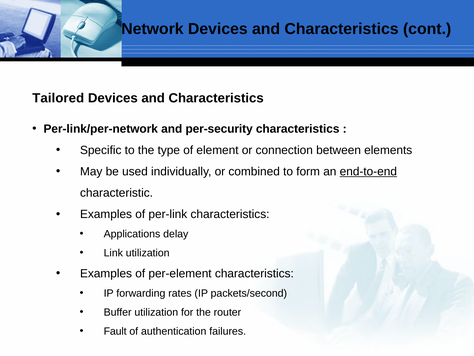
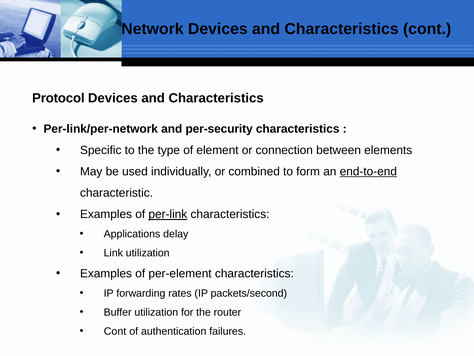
Tailored: Tailored -> Protocol (58, 98)
per-link underline: none -> present (168, 214)
Fault: Fault -> Cont (115, 331)
